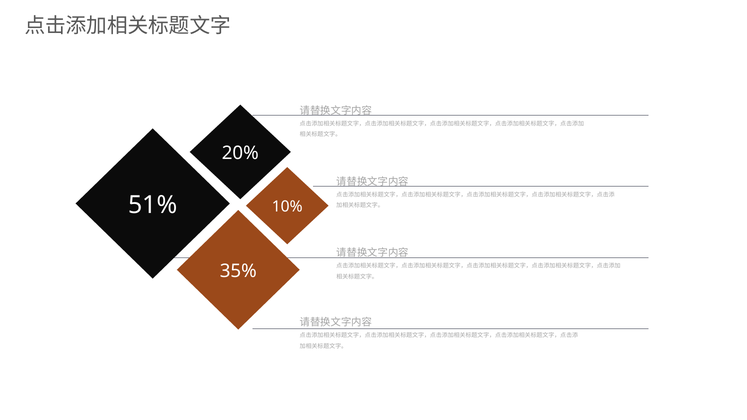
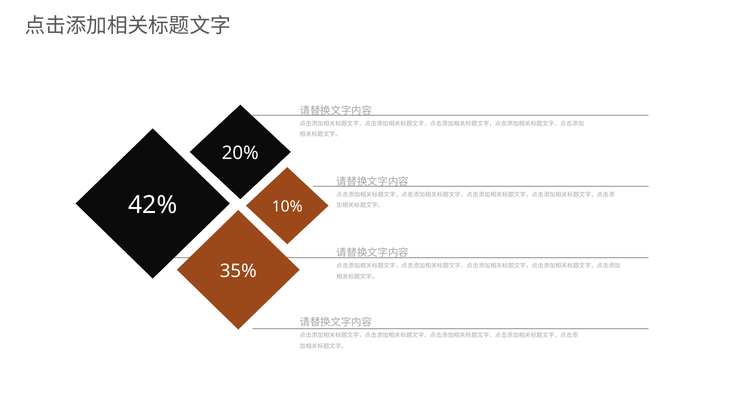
51%: 51% -> 42% (153, 205)
